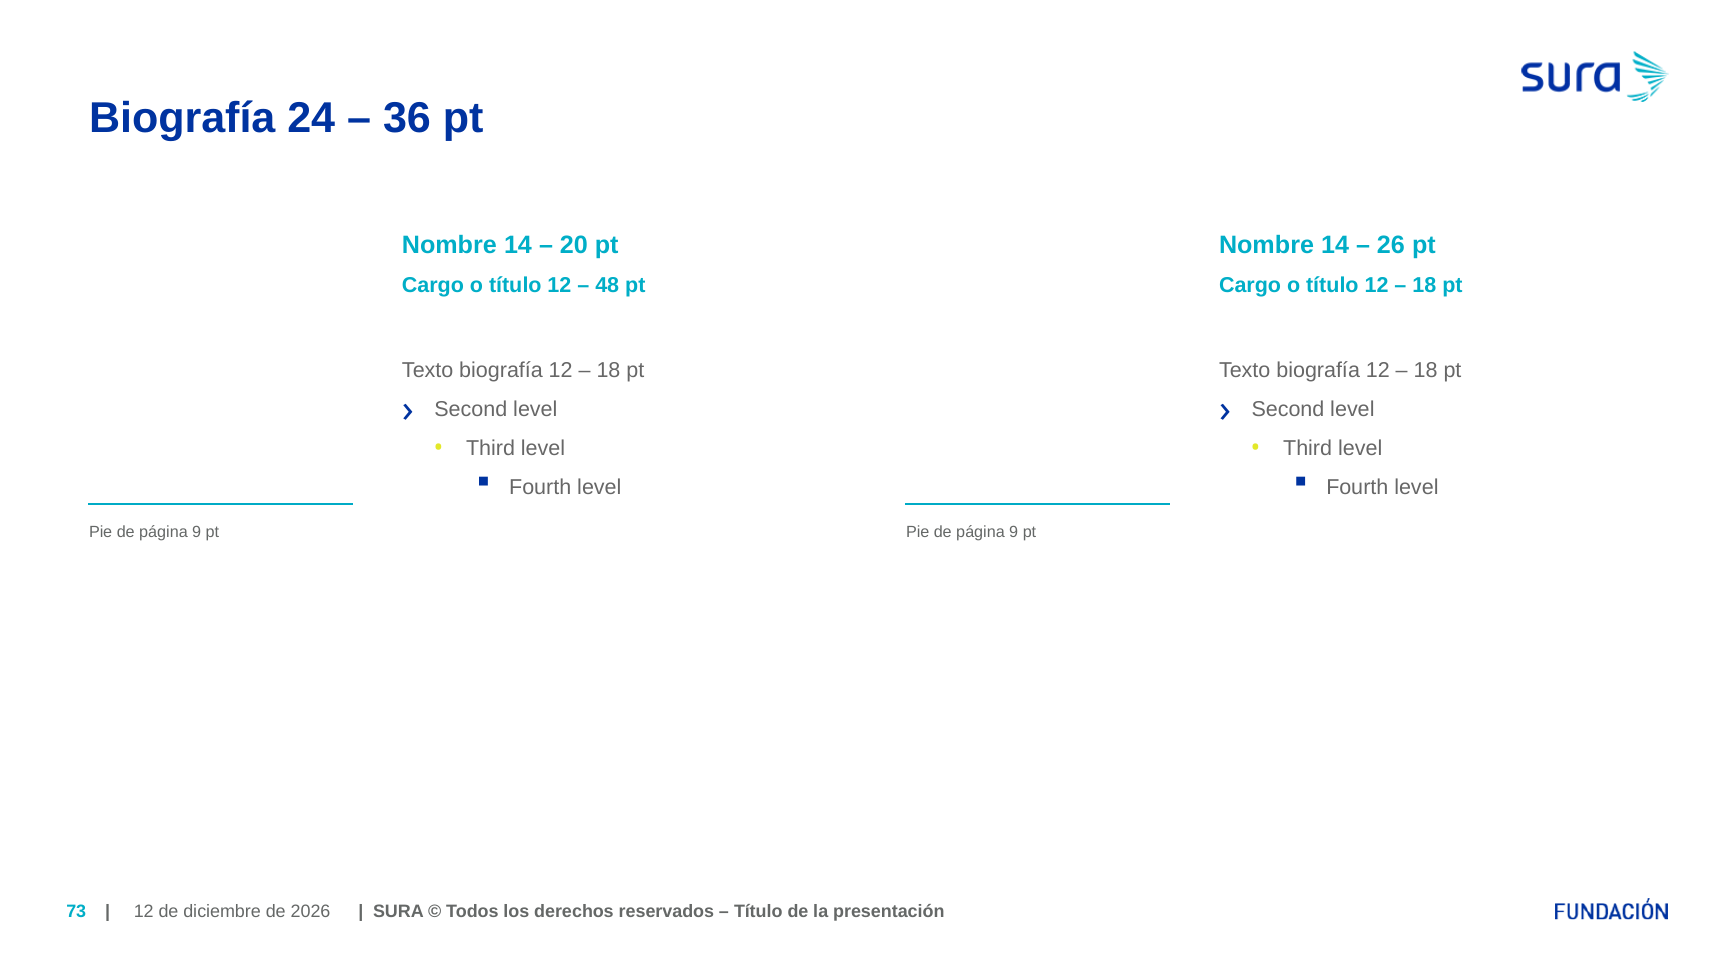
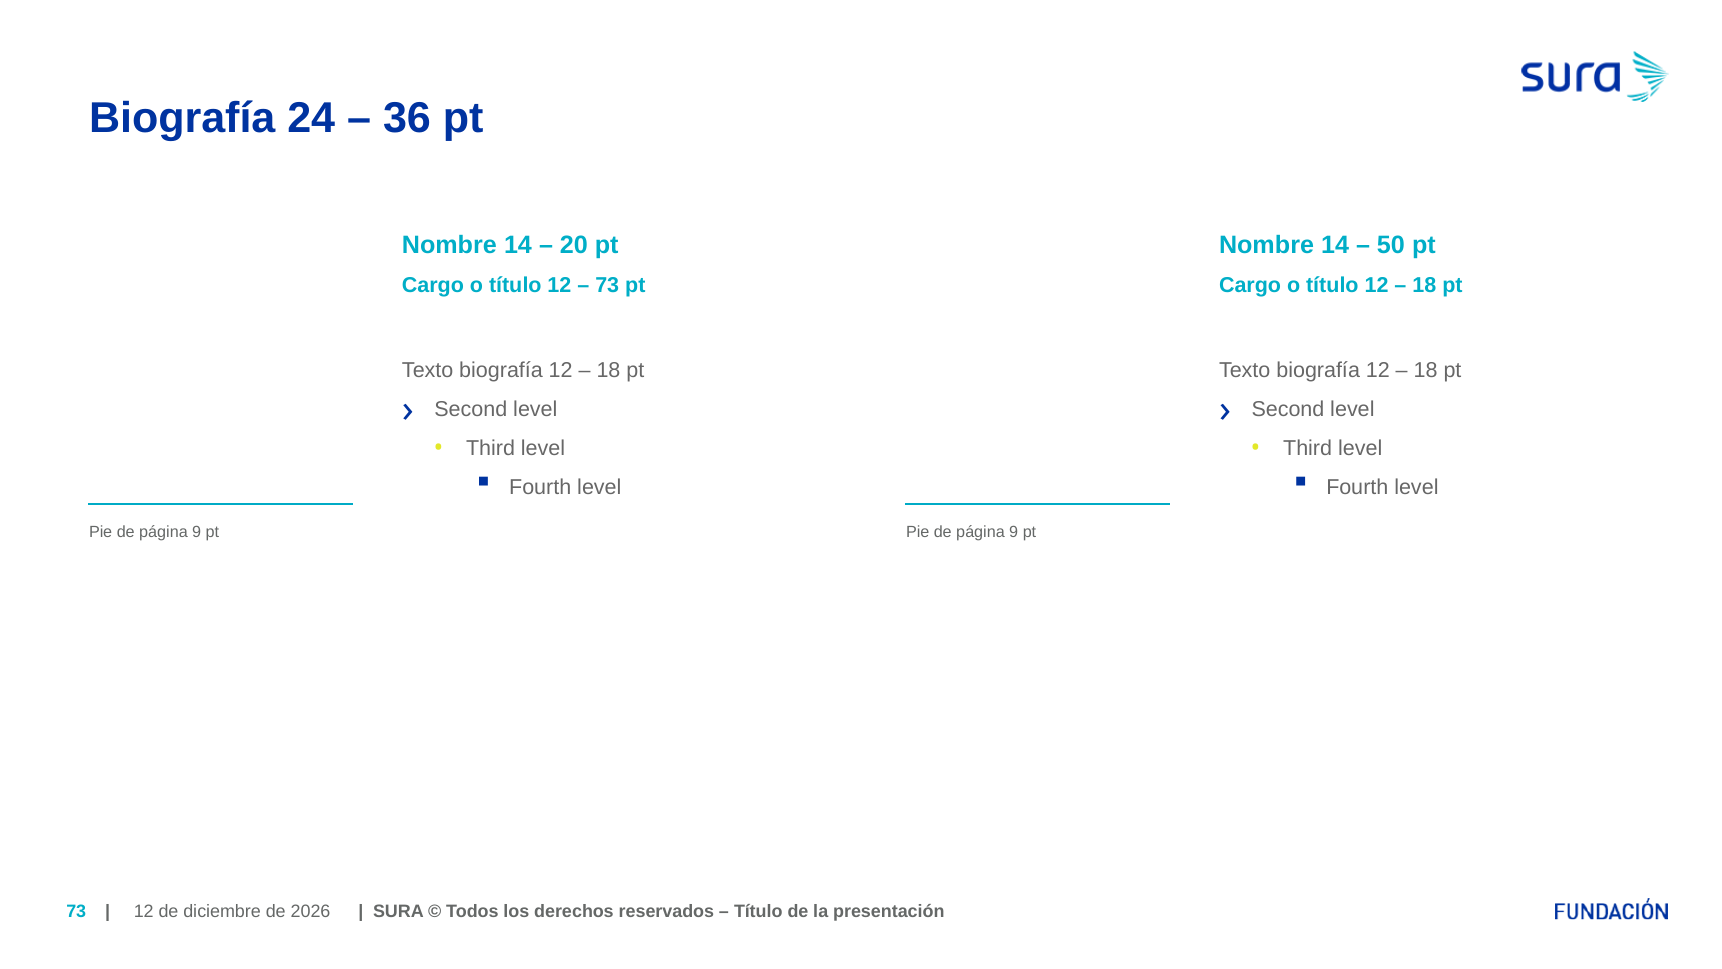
26: 26 -> 50 (1391, 245)
48: 48 -> 73 (607, 286)
